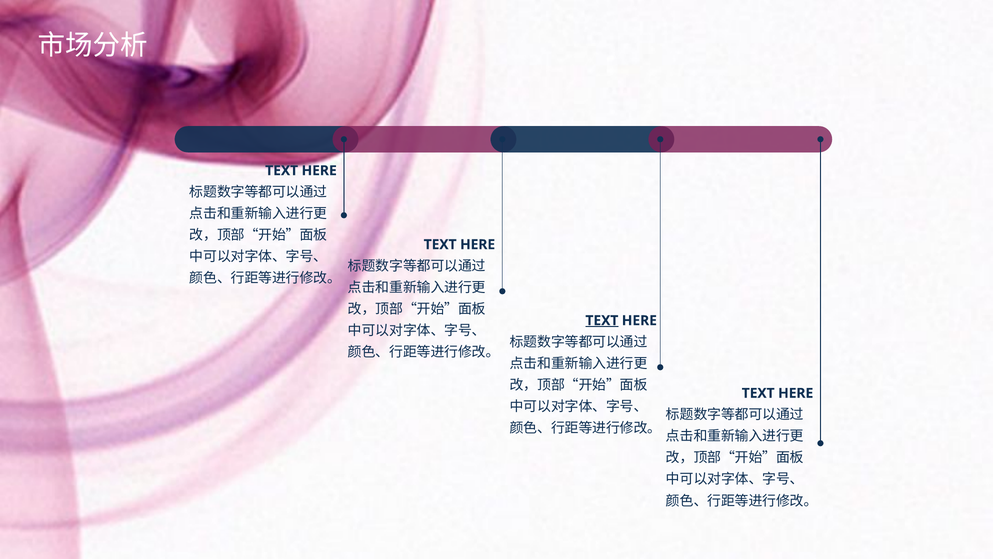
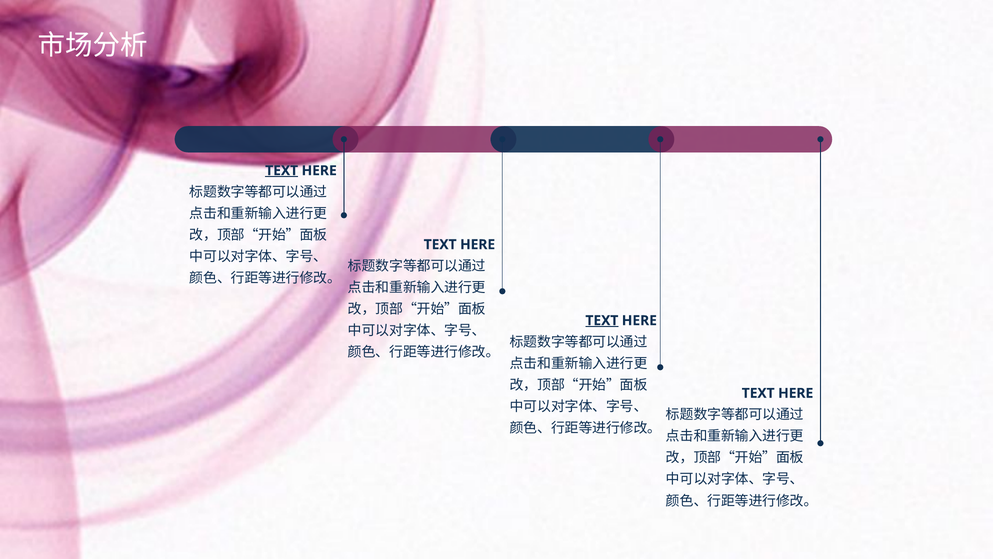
TEXT underline: none -> present (282, 170)
